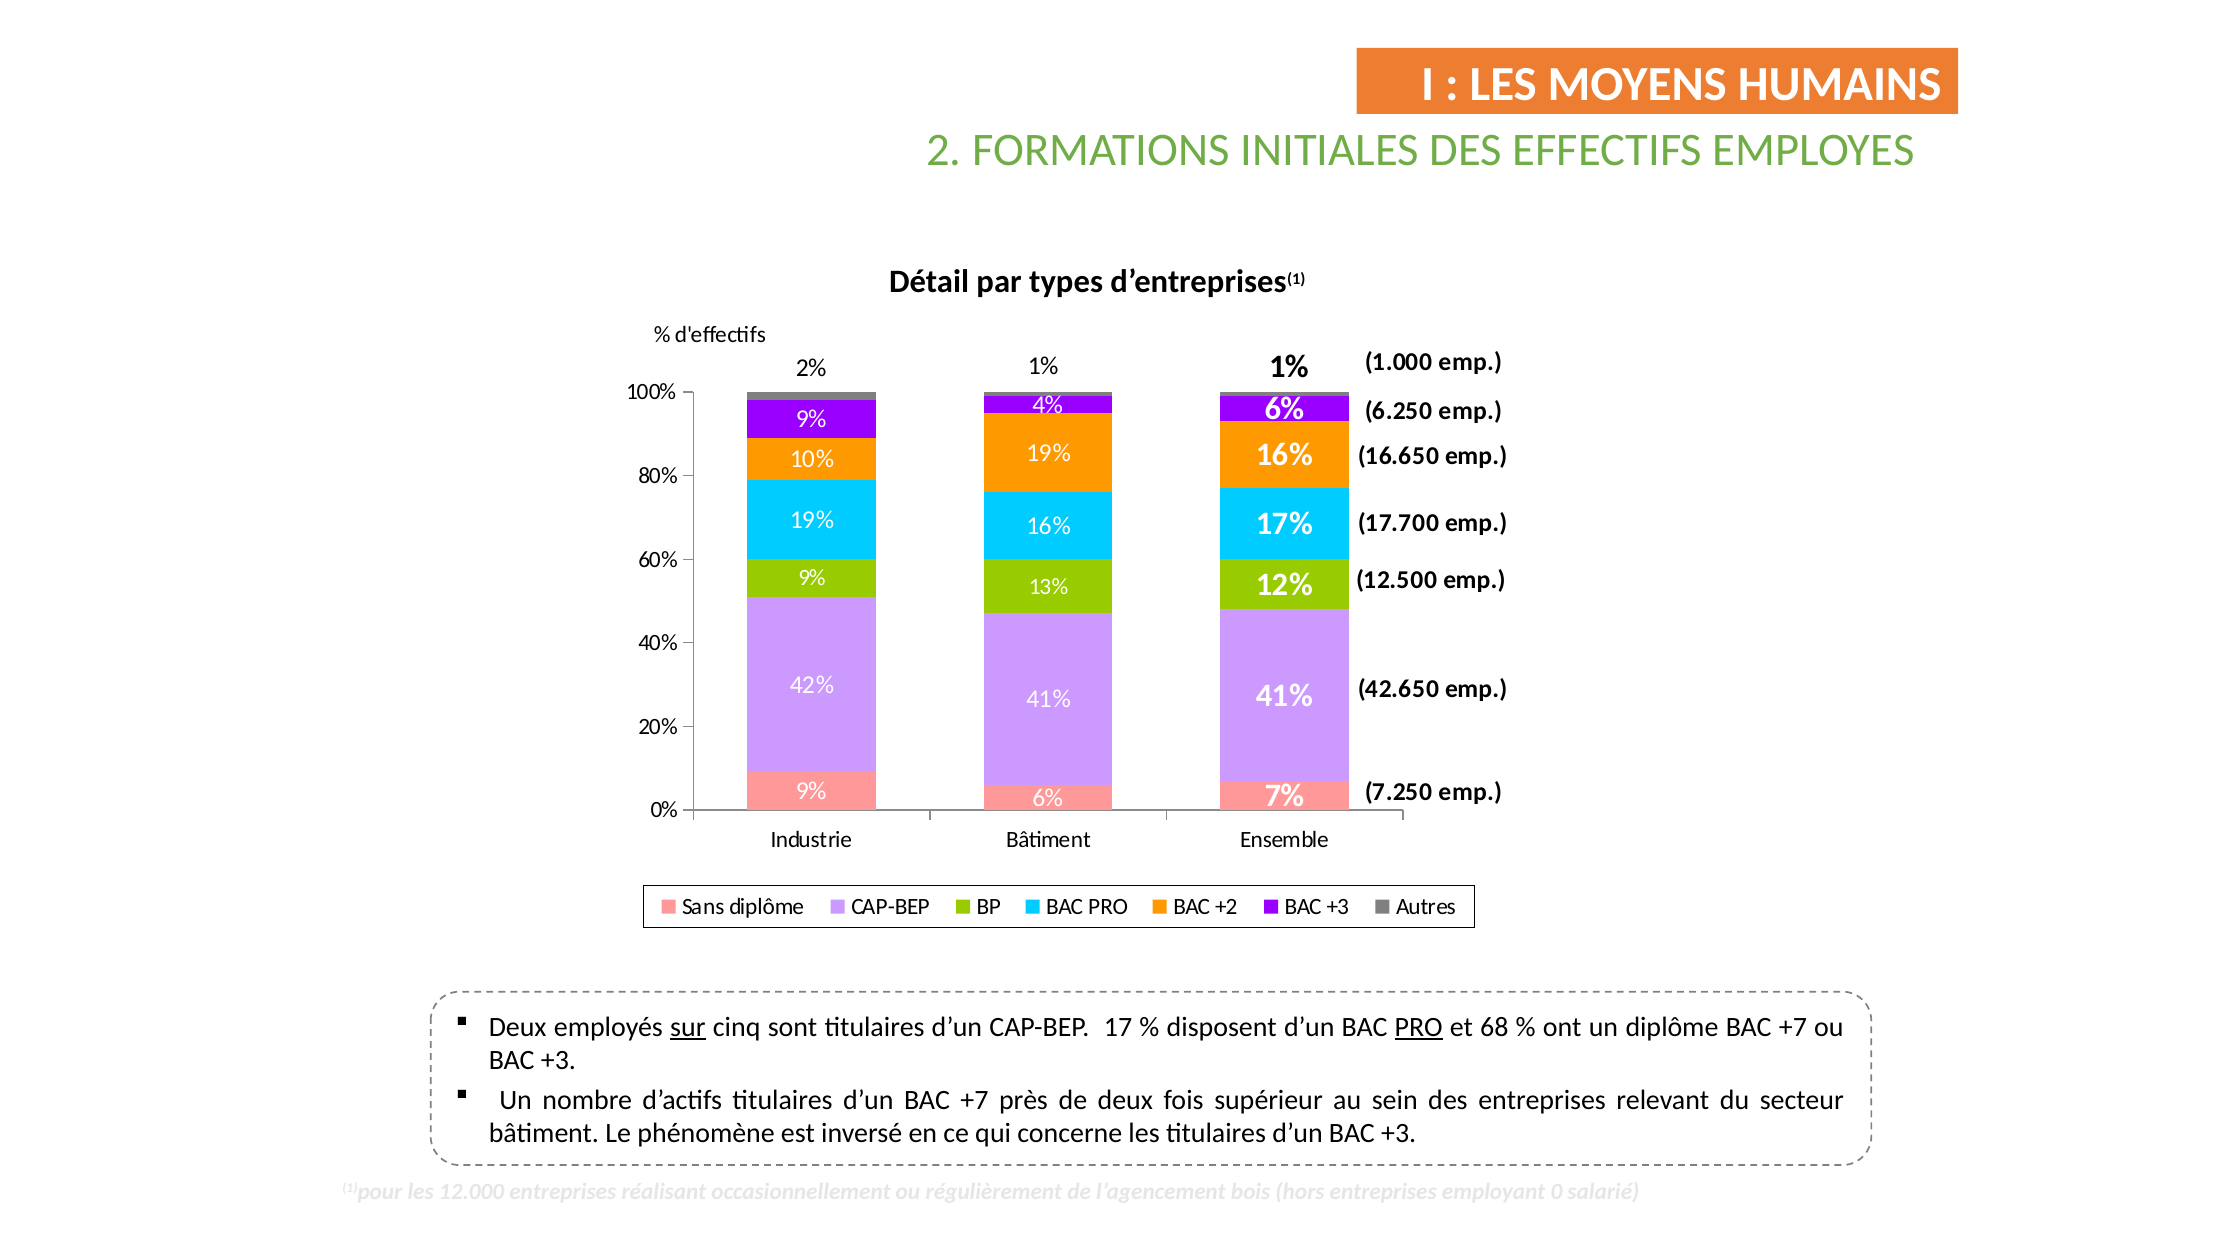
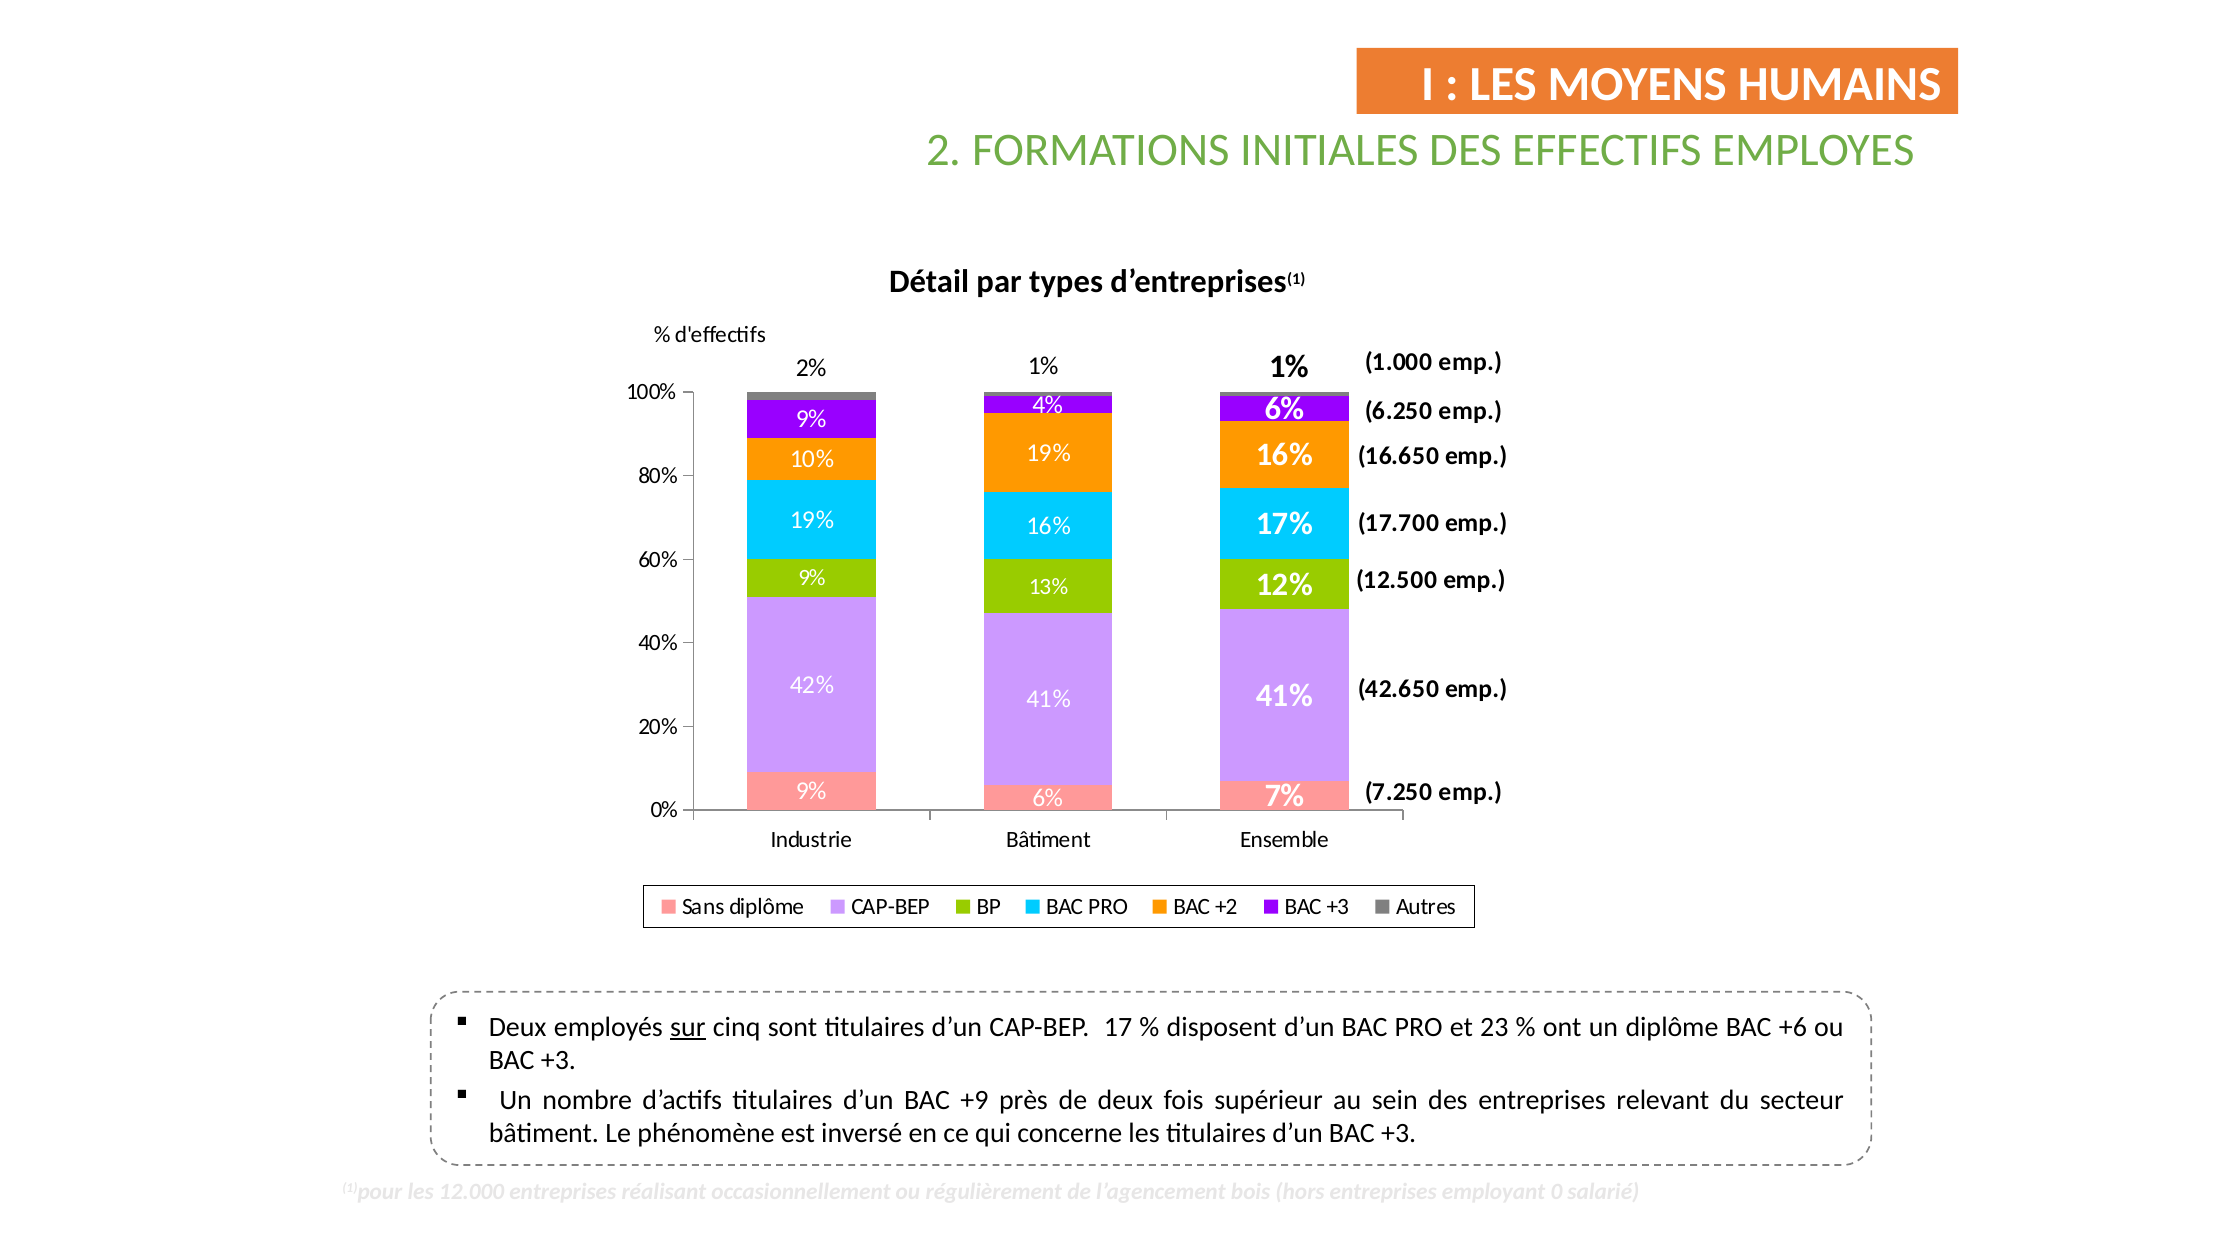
PRO underline: present -> none (1419, 1027)
68: 68 -> 23 (1494, 1027)
diplôme BAC +7: +7 -> +6 (1793, 1027)
d’un BAC +7: +7 -> +9 (974, 1100)
